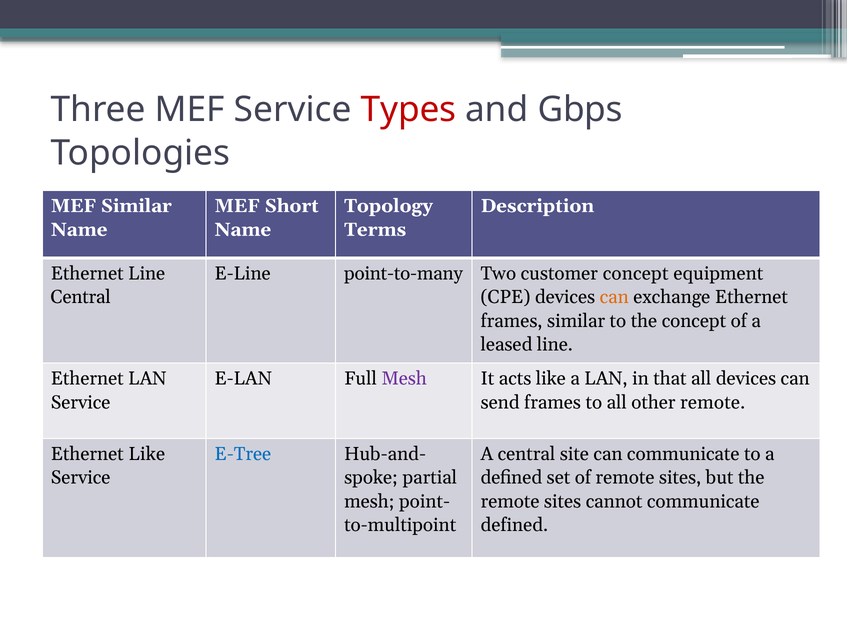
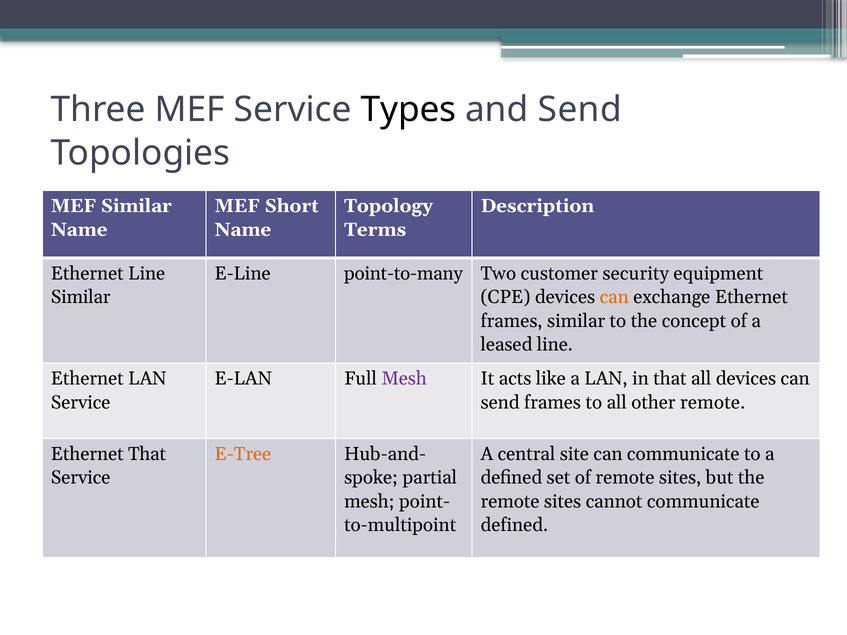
Types colour: red -> black (409, 110)
and Gbps: Gbps -> Send (580, 110)
customer concept: concept -> security (636, 274)
Central: Central -> Similar (81, 297)
Ethernet Like: Like -> That (147, 454)
E-Tree colour: blue -> orange (243, 454)
